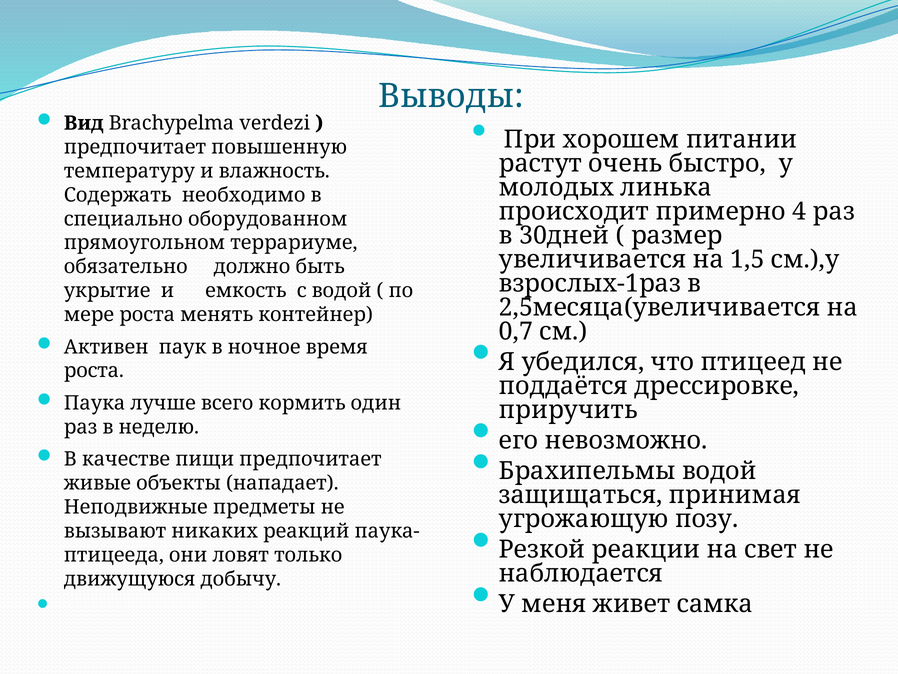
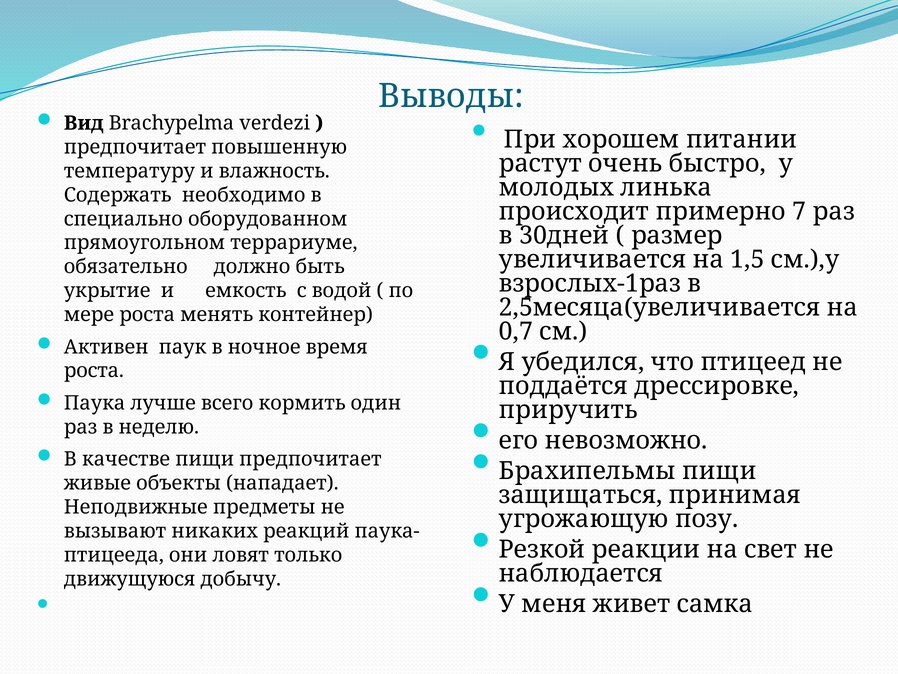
4: 4 -> 7 (799, 211)
Брахипельмы водой: водой -> пищи (719, 471)
